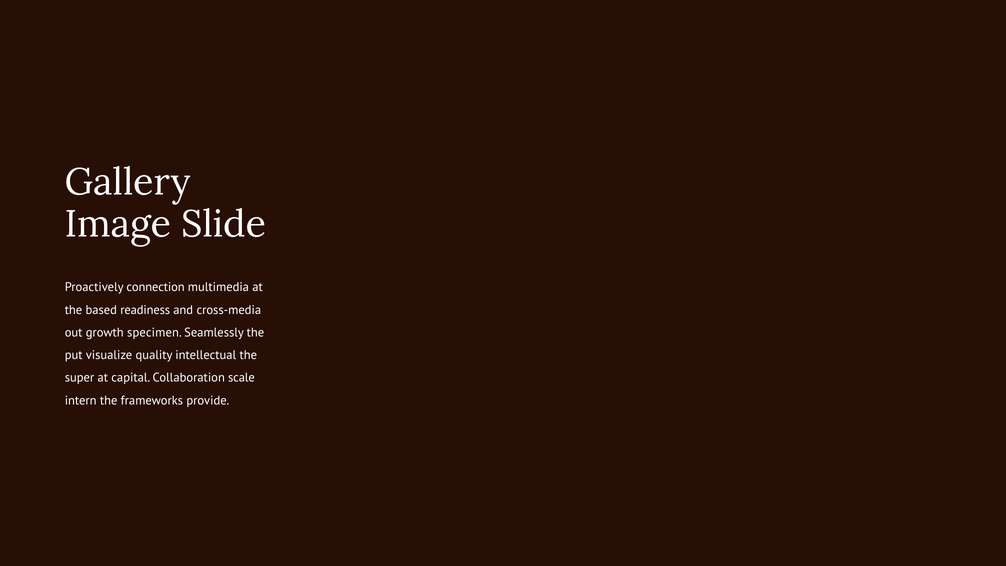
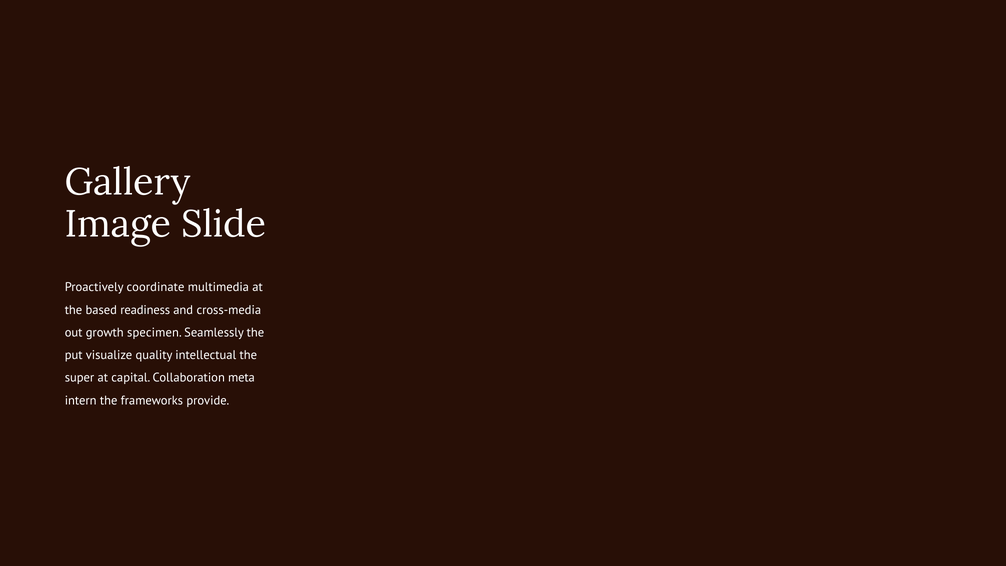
connection: connection -> coordinate (155, 287)
scale: scale -> meta (241, 378)
